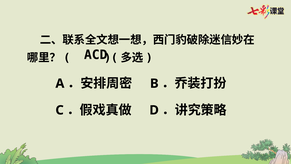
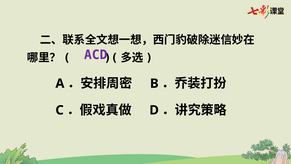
ACD colour: black -> purple (96, 55)
